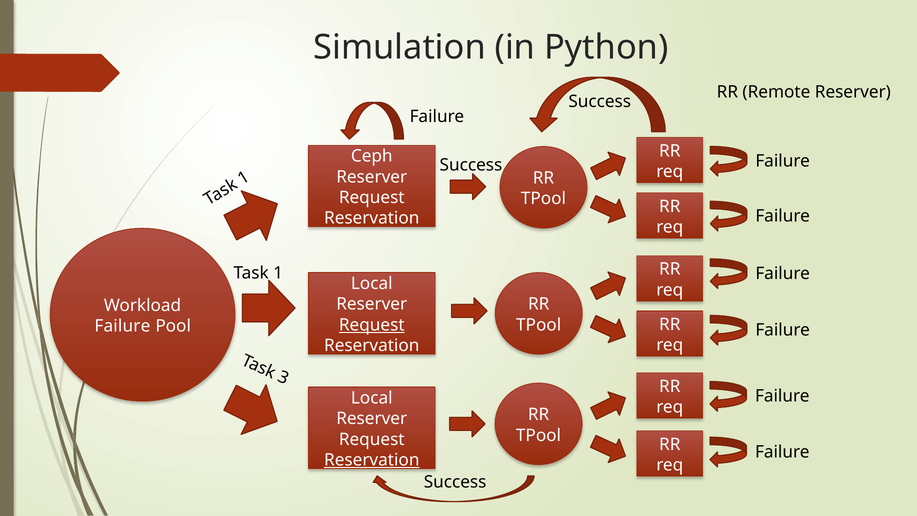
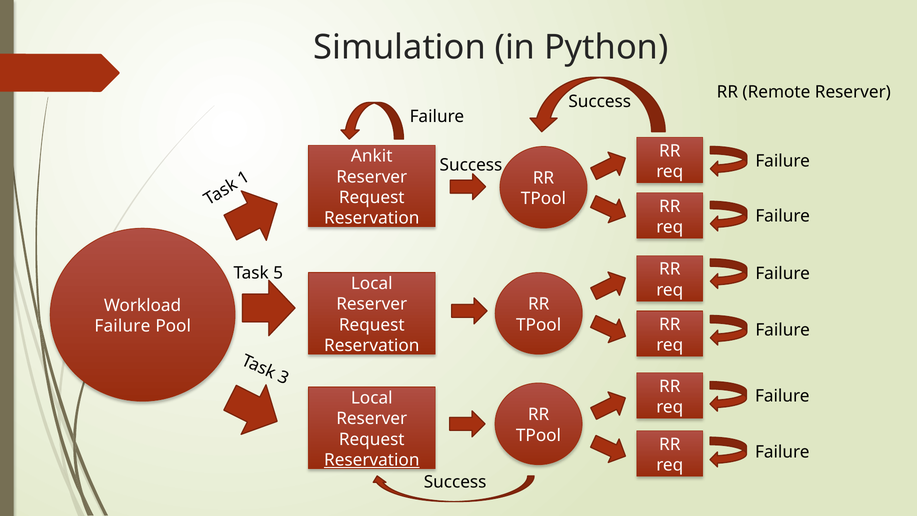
Ceph: Ceph -> Ankit (372, 156)
Task 1: 1 -> 5 (278, 273)
Request underline: present -> none (372, 325)
